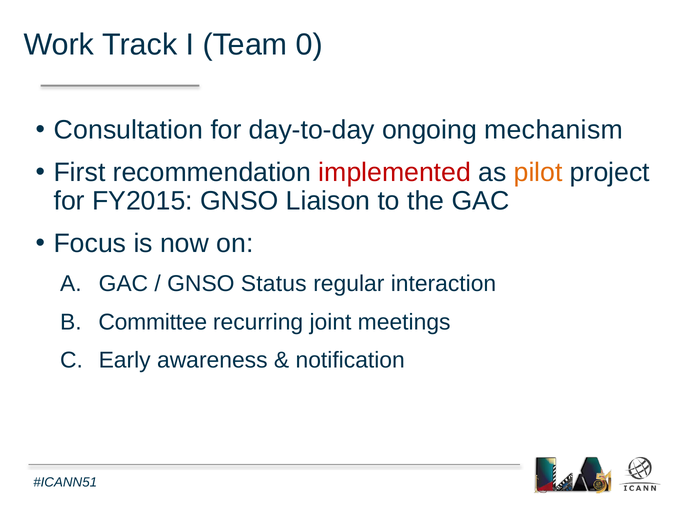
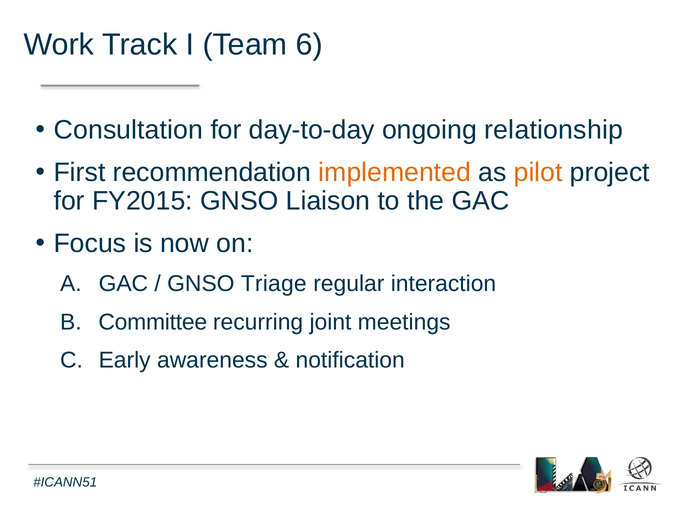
0: 0 -> 6 (309, 45)
mechanism: mechanism -> relationship (554, 130)
implemented colour: red -> orange (395, 172)
Status: Status -> Triage (274, 284)
